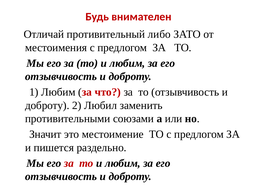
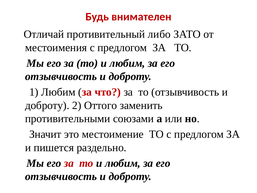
Любил: Любил -> Оттого (101, 105)
